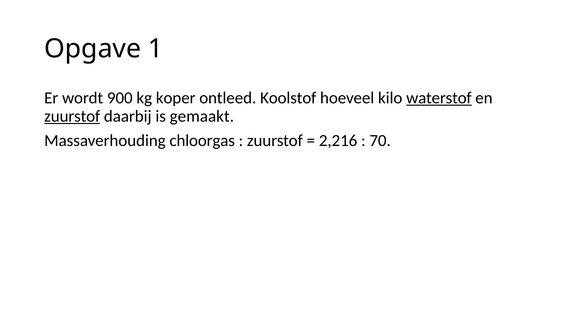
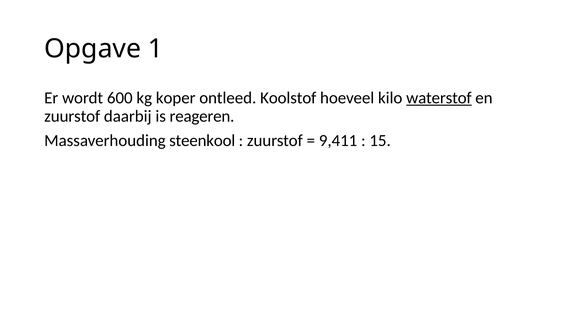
900: 900 -> 600 (120, 98)
zuurstof underline: present -> none (72, 116)
gemaakt: gemaakt -> reageren (202, 116)
chloorgas: chloorgas -> steenkool (202, 141)
2,216: 2,216 -> 9,411 (338, 141)
70: 70 -> 15 (380, 141)
